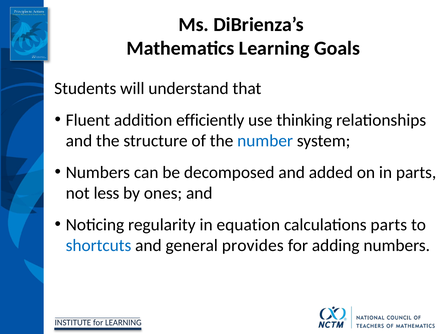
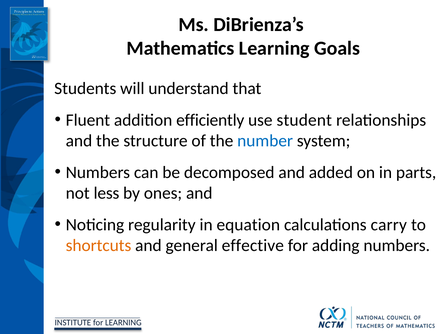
thinking: thinking -> student (304, 120)
calculations parts: parts -> carry (389, 225)
shortcuts colour: blue -> orange (98, 246)
provides: provides -> effective (253, 246)
